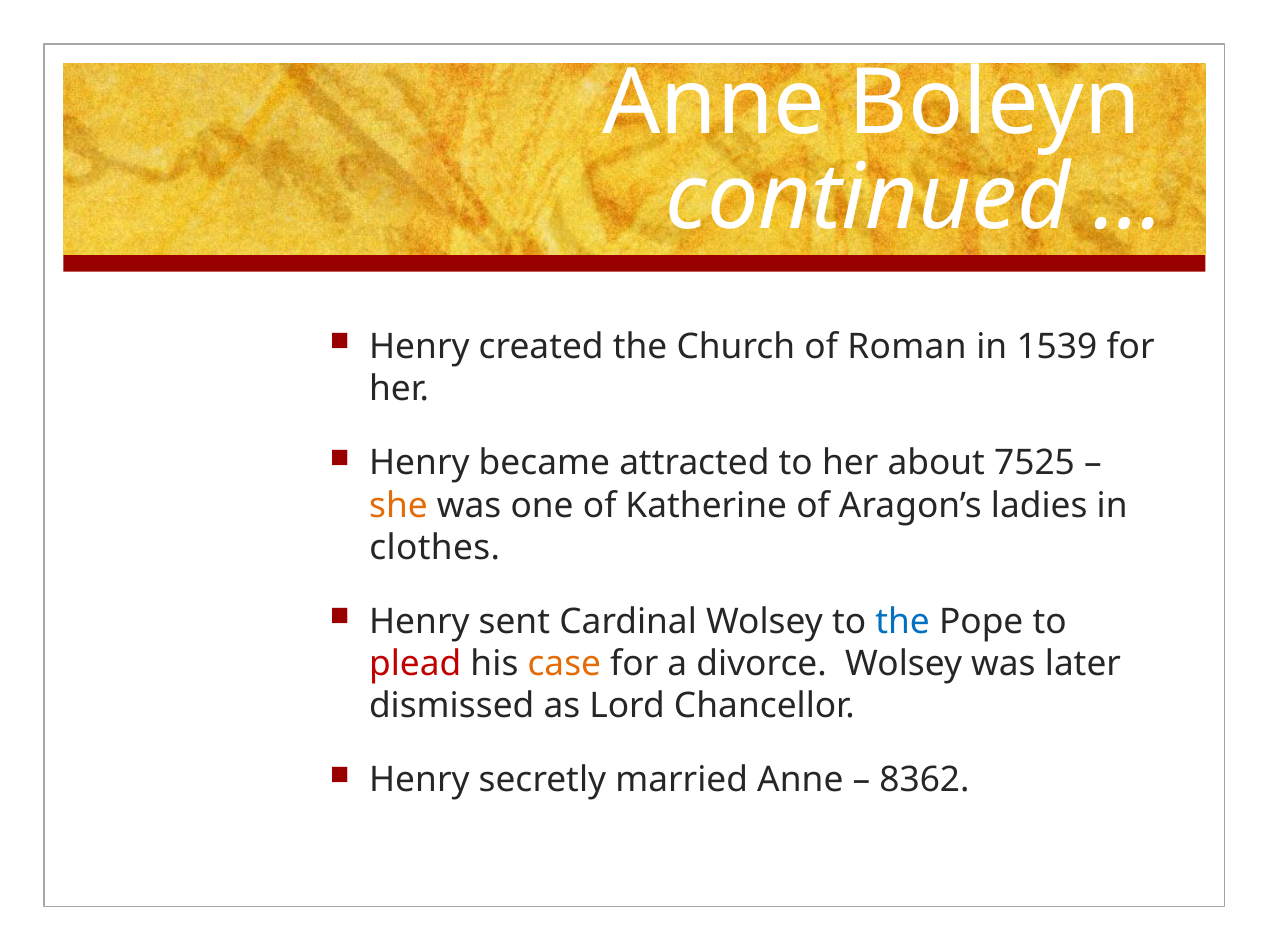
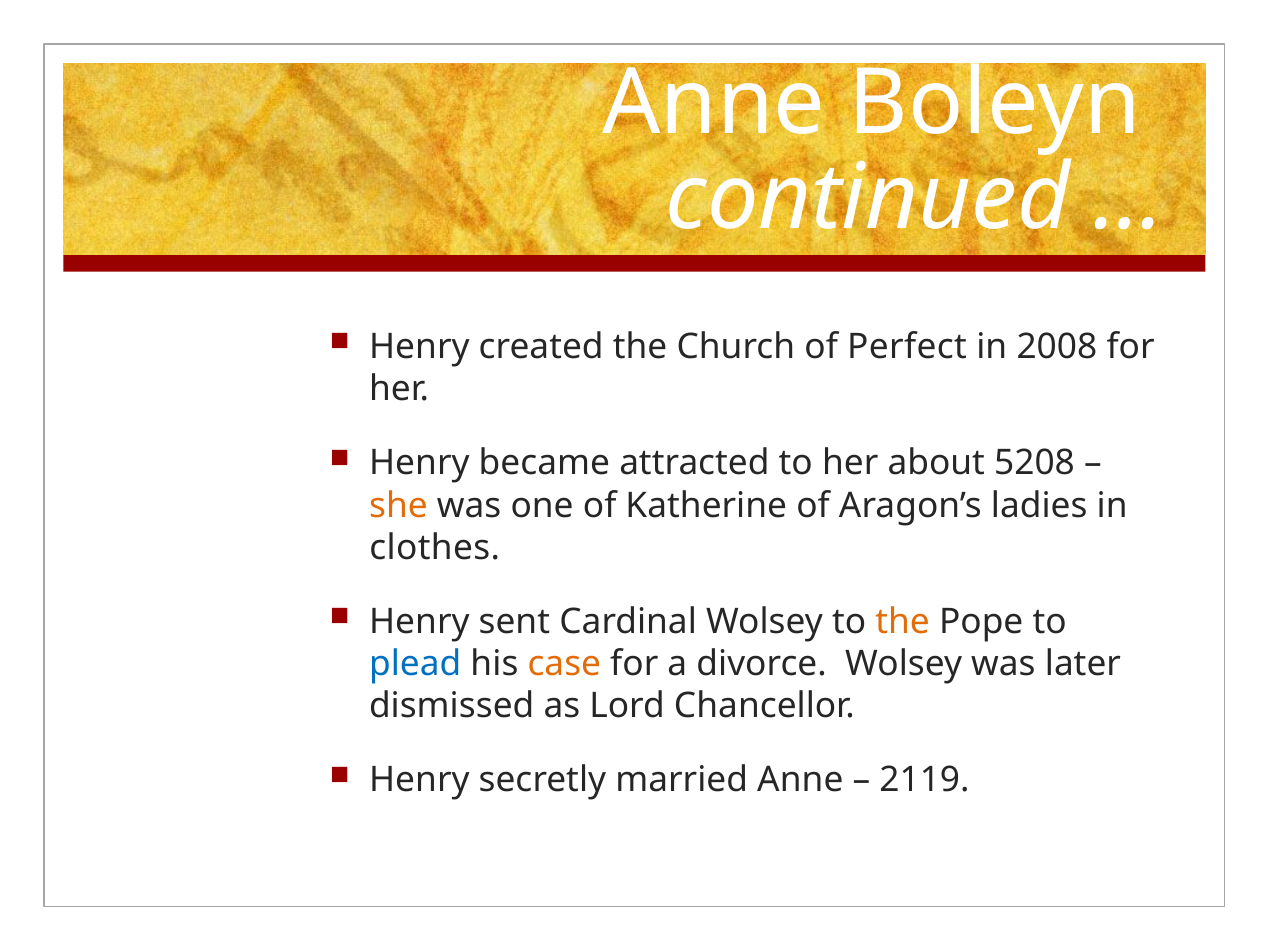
Roman: Roman -> Perfect (907, 347)
1539: 1539 -> 2008 (1057, 347)
7525: 7525 -> 5208 (1035, 464)
the colour: blue -> orange (903, 622)
plead colour: red -> blue (415, 665)
8362: 8362 -> 2119 (925, 781)
